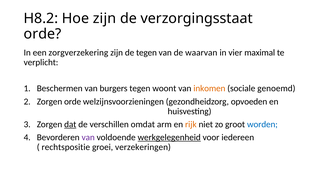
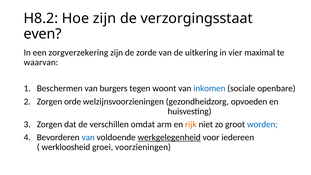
orde: orde -> even (43, 34)
de tegen: tegen -> zorde (146, 53)
waarvan: waarvan -> uitkering (201, 53)
verplicht: verplicht -> waarvan (41, 62)
inkomen colour: orange -> blue (209, 88)
genoemd: genoemd -> openbare (276, 88)
dat underline: present -> none (70, 124)
van colour: purple -> blue (88, 137)
rechtspositie: rechtspositie -> werkloosheid (66, 147)
verzekeringen: verzekeringen -> voorzieningen (143, 147)
